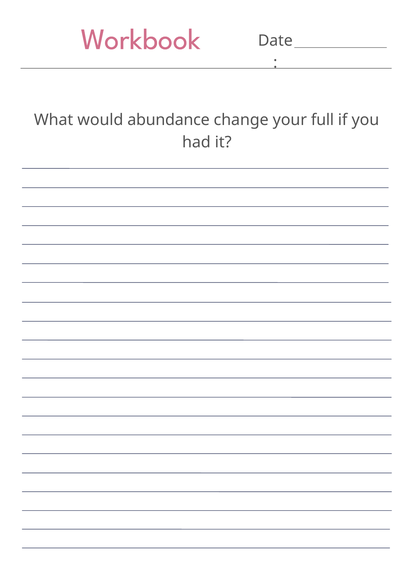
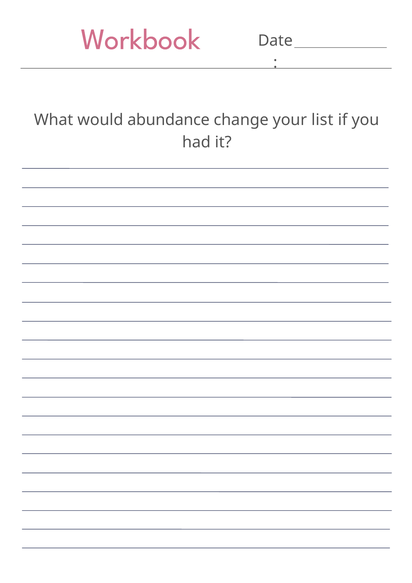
full: full -> list (322, 120)
